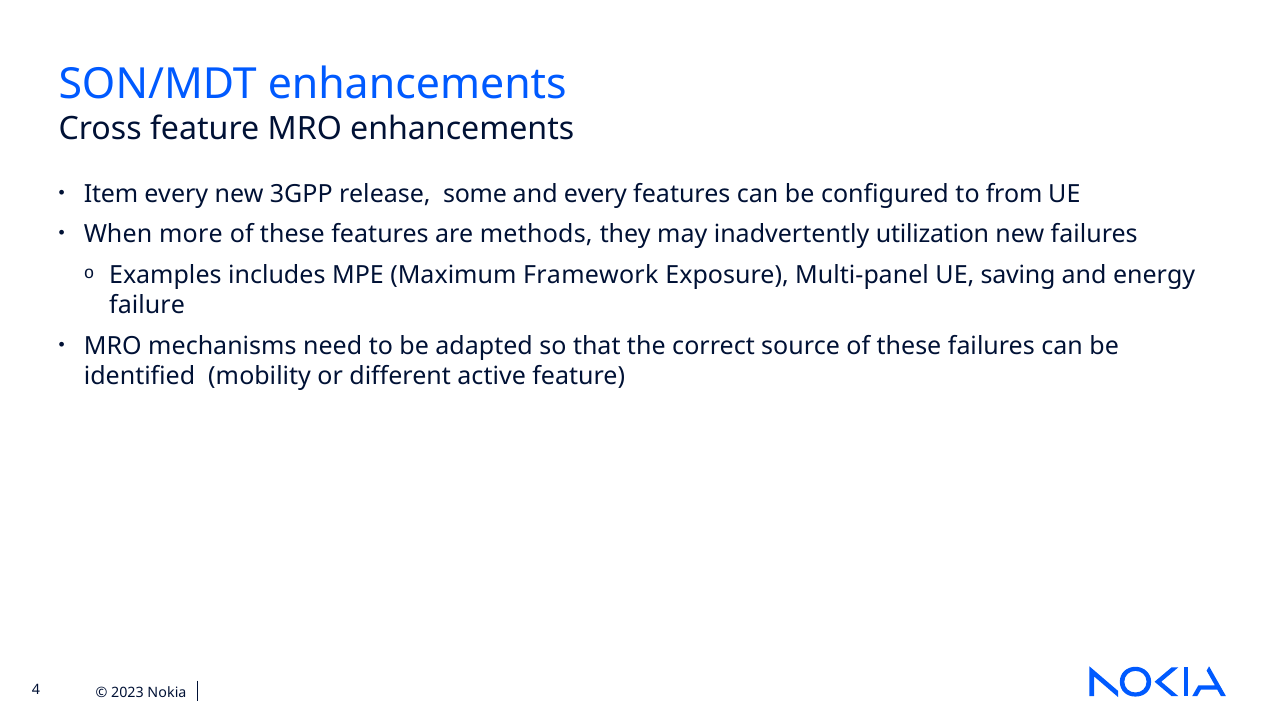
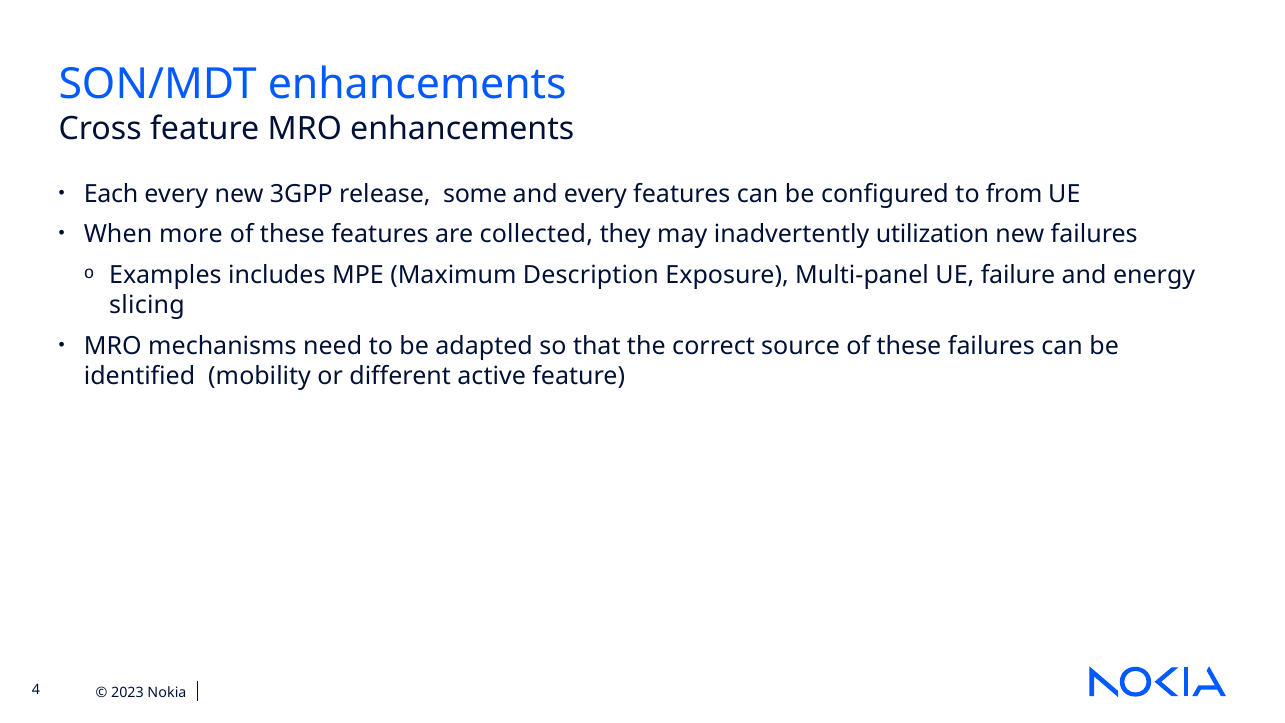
Item: Item -> Each (111, 194)
methods: methods -> collected (536, 235)
Framework: Framework -> Description (591, 275)
saving: saving -> failure (1018, 275)
failure: failure -> slicing (147, 305)
